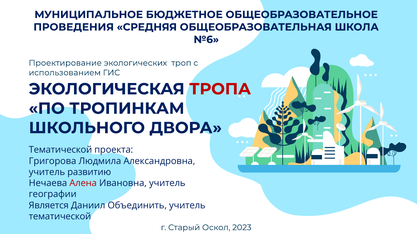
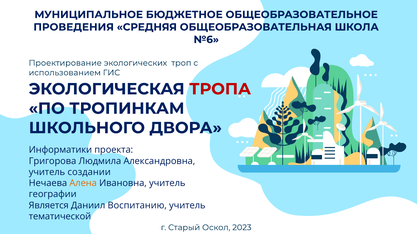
Тематической: Тематической -> Информатики (60, 150)
развитию: развитию -> создании (89, 173)
Алена colour: red -> orange (83, 184)
Объединить: Объединить -> Воспитанию (137, 206)
